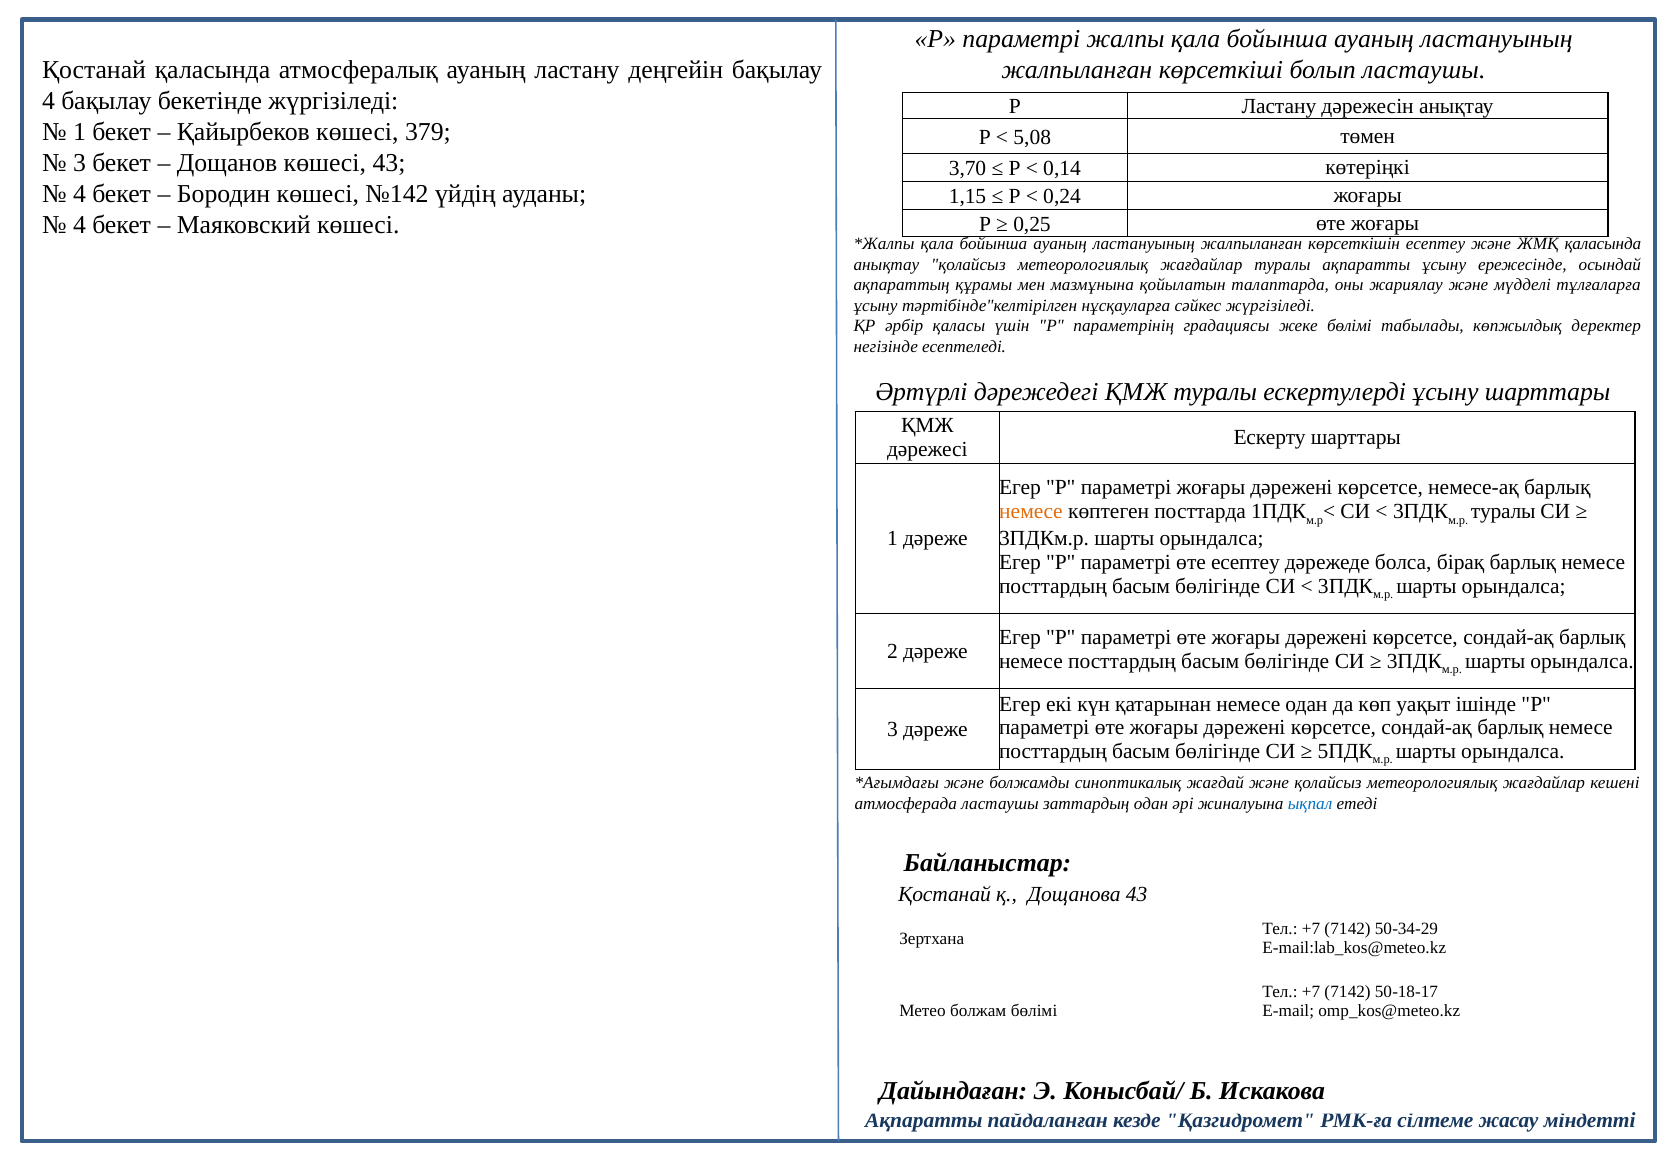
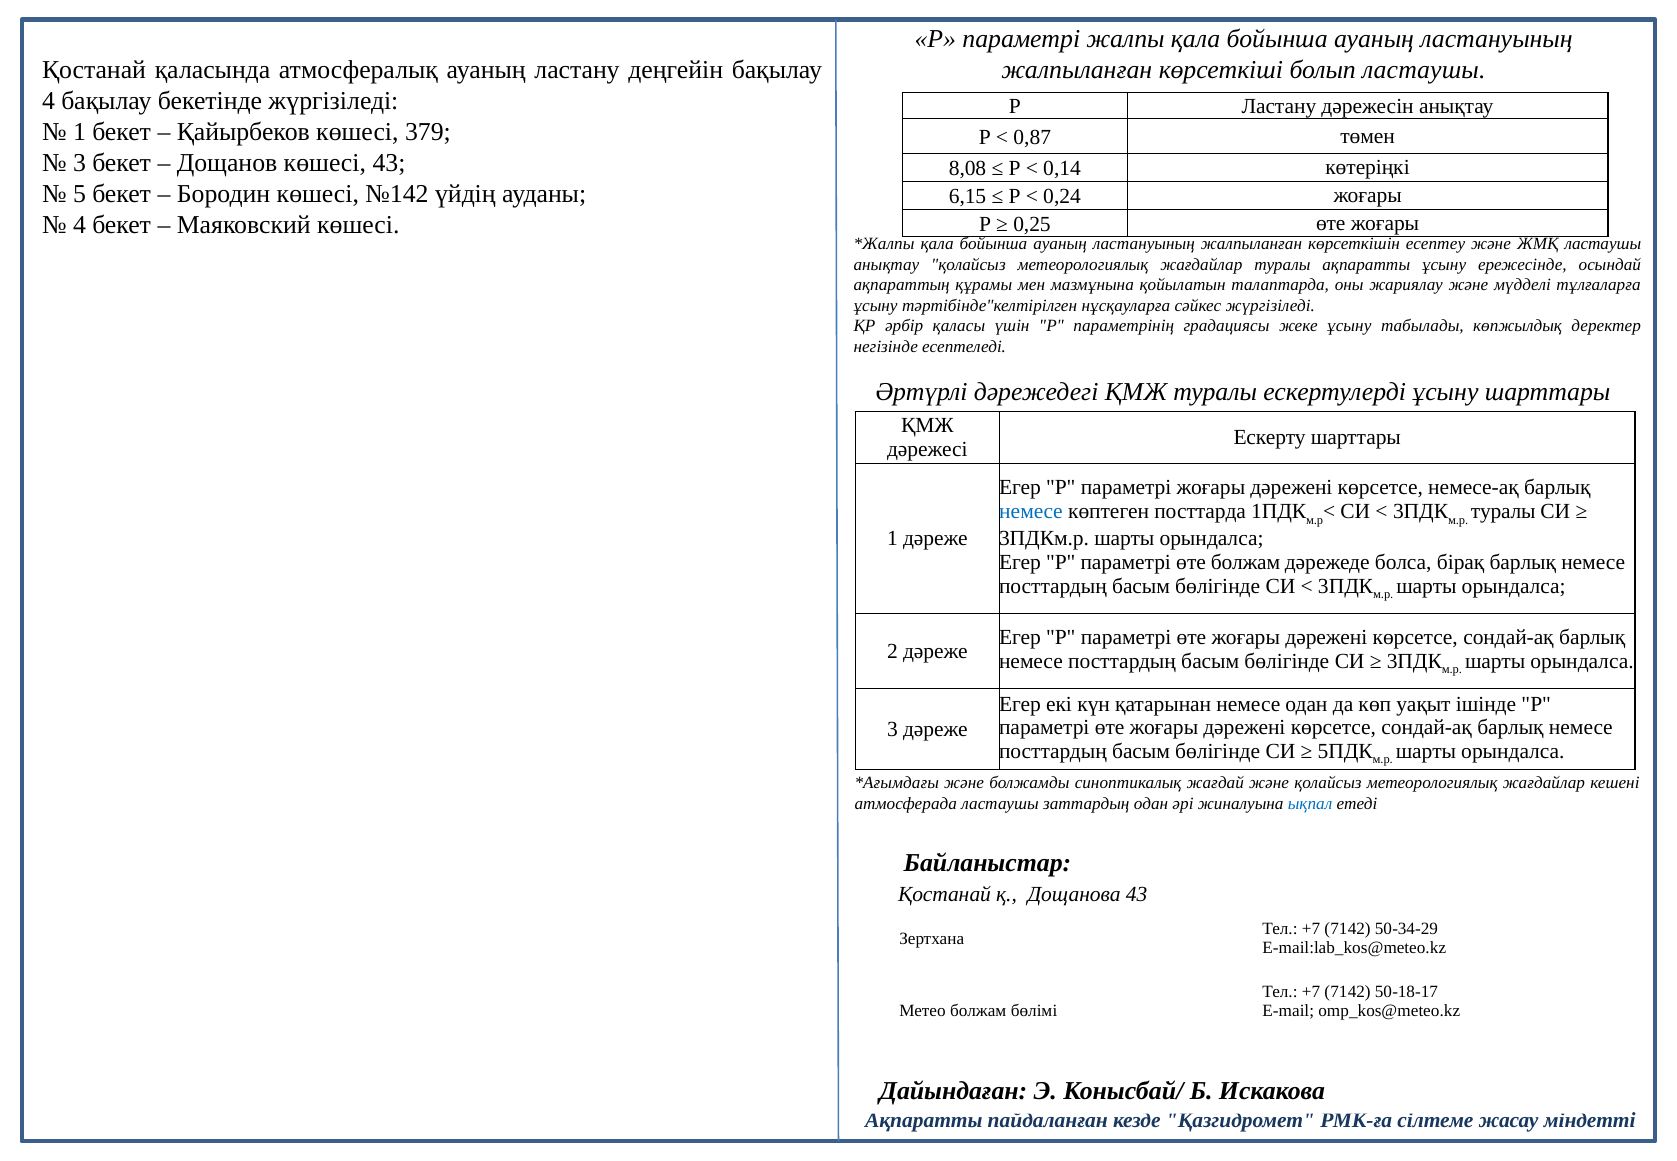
5,08: 5,08 -> 0,87 (1032, 137)
3,70: 3,70 -> 8,08 (968, 169)
4: 4 -> 5 (79, 194)
1,15: 1,15 -> 6,15 (968, 196)
ЖМҚ қаласында: қаласында -> ластаушы (1603, 244)
жеке бөлімі: бөлімі -> ұсыну (1349, 326)
немесе colour: orange -> blue (1031, 511)
өте есептеу: есептеу -> болжам (1245, 562)
